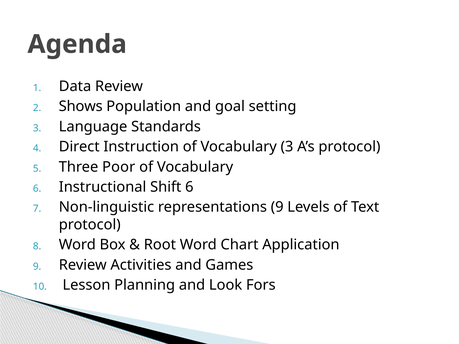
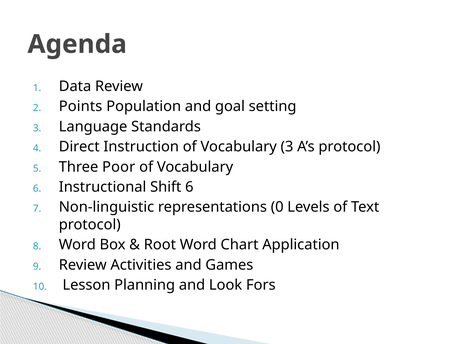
Shows: Shows -> Points (81, 107)
representations 9: 9 -> 0 (277, 207)
